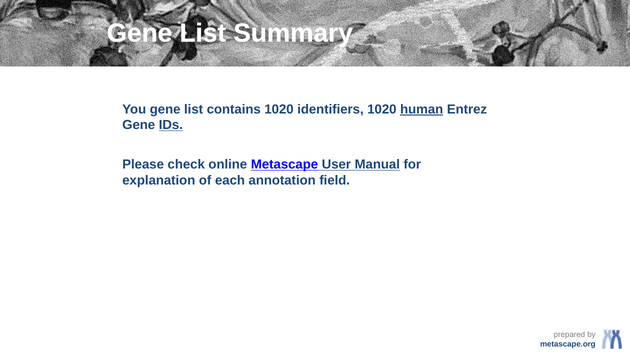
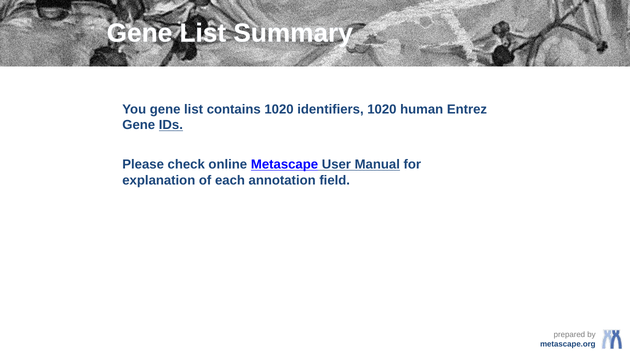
human underline: present -> none (422, 109)
